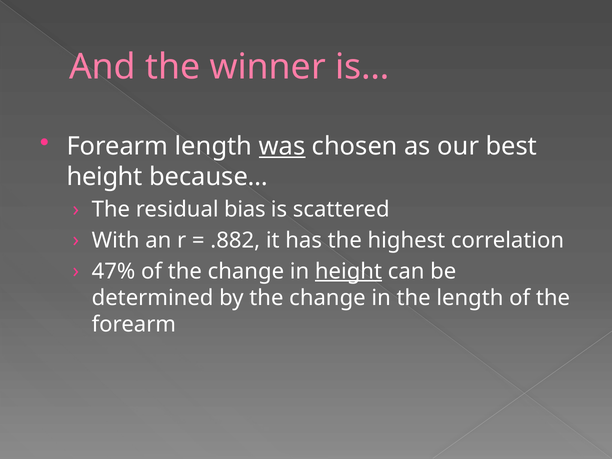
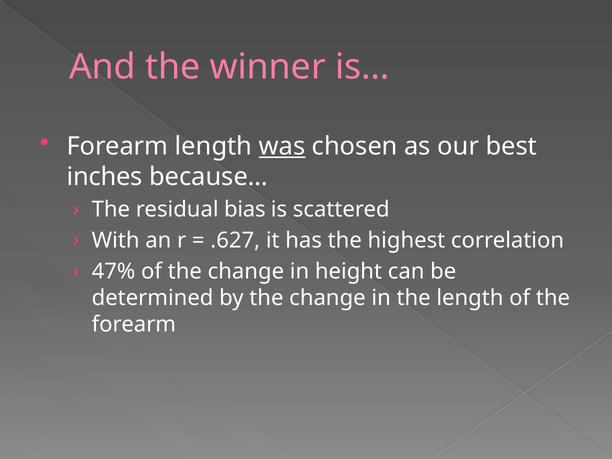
height: height -> inches (105, 177)
.882: .882 -> .627 (235, 240)
height underline: present -> none (348, 271)
